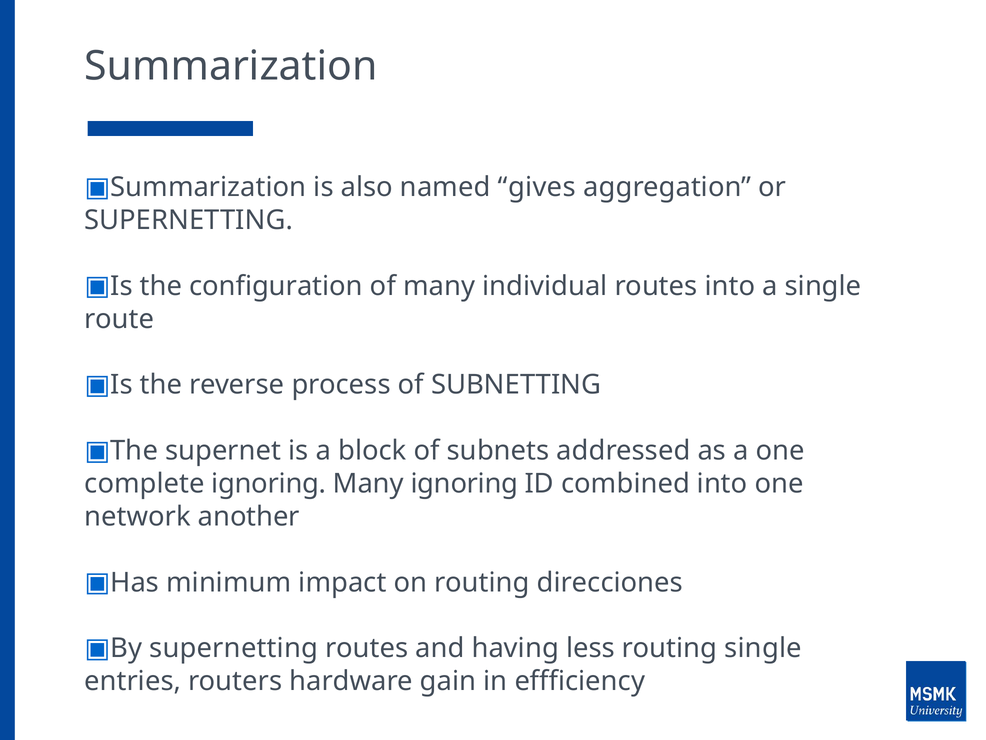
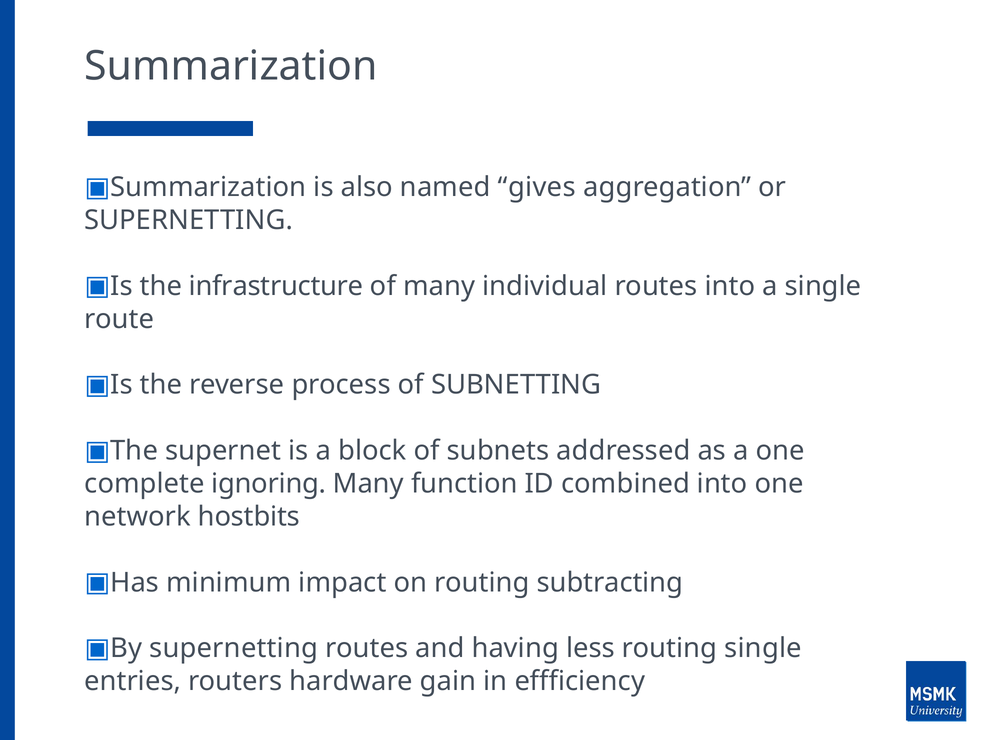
configuration: configuration -> infrastructure (276, 286)
Many ignoring: ignoring -> function (464, 483)
another: another -> hostbits (249, 516)
direcciones: direcciones -> subtracting (610, 582)
